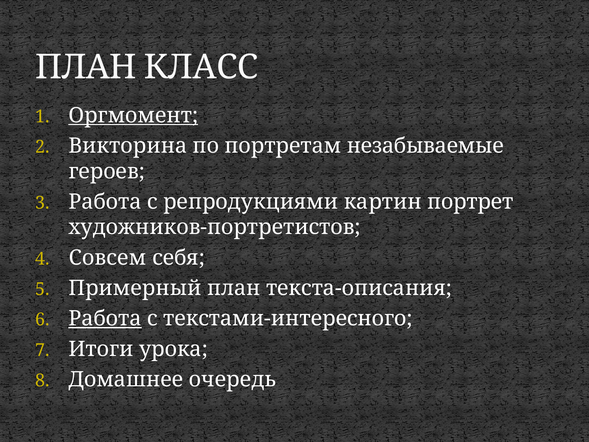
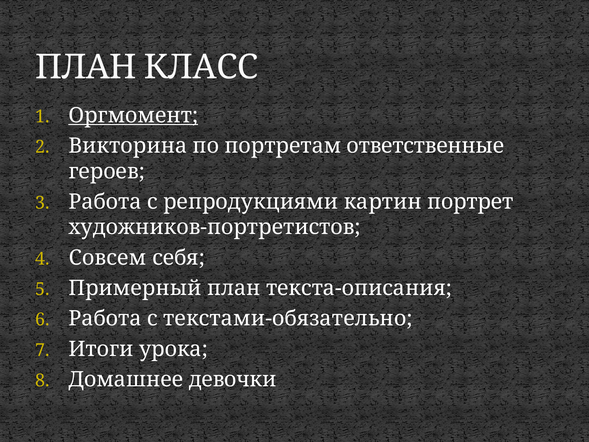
незабываемые: незабываемые -> ответственные (425, 146)
Работа underline: present -> none (105, 318)
текстами-интересного: текстами-интересного -> текстами-обязательно (288, 318)
очередь: очередь -> девочки (233, 379)
